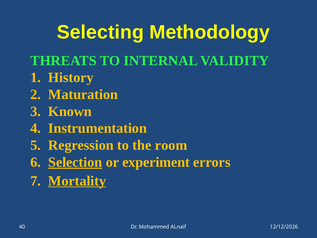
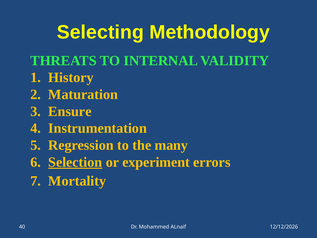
Known: Known -> Ensure (70, 111)
room: room -> many (171, 145)
Mortality underline: present -> none (77, 181)
